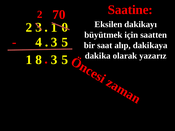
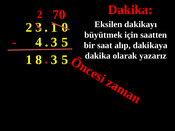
Saatine: Saatine -> Dakika (130, 10)
